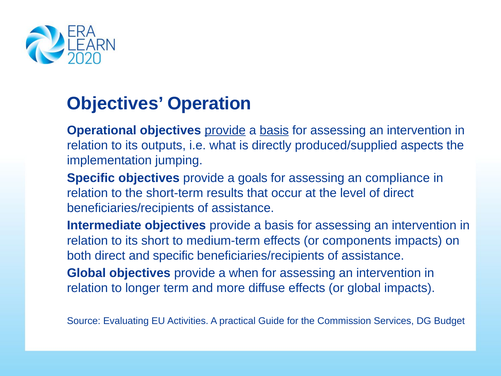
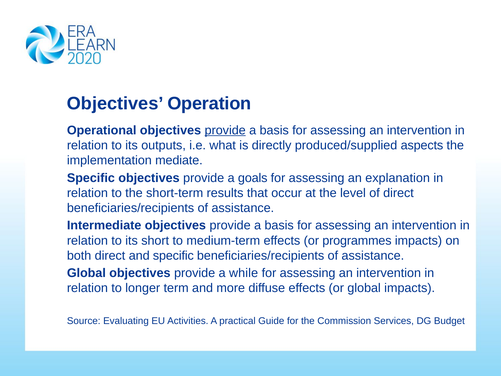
basis underline: present -> none (274, 130)
jumping: jumping -> mediate (179, 160)
compliance: compliance -> explanation (398, 178)
components: components -> programmes (357, 240)
when: when -> while (244, 273)
